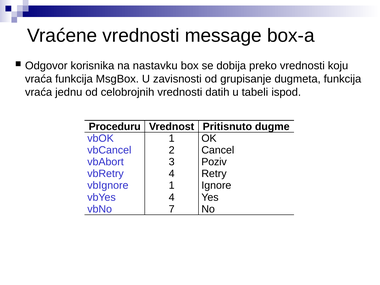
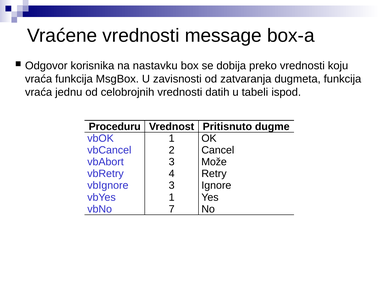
grupisanje: grupisanje -> zatvaranja (246, 79)
Poziv: Poziv -> Može (214, 162)
vbIgnore 1: 1 -> 3 (172, 185)
vbYes 4: 4 -> 1 (172, 197)
